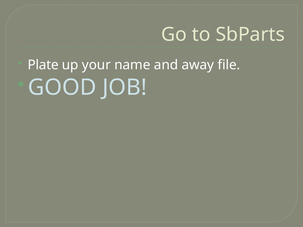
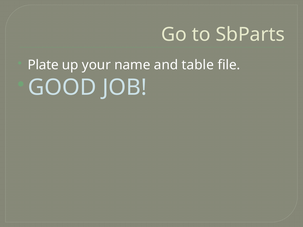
away: away -> table (198, 65)
